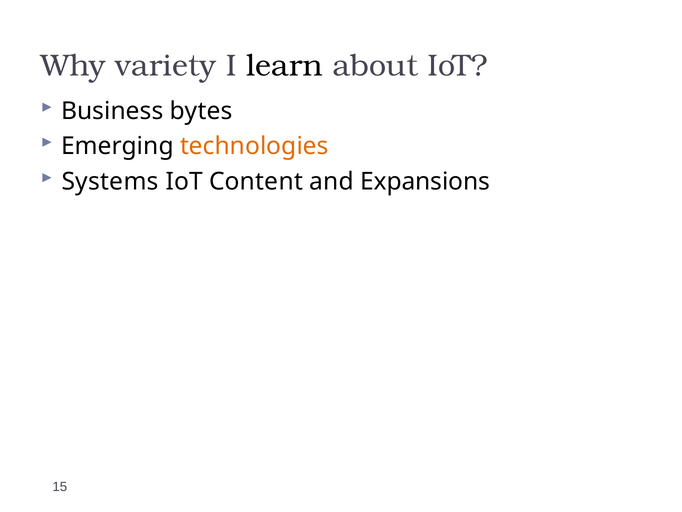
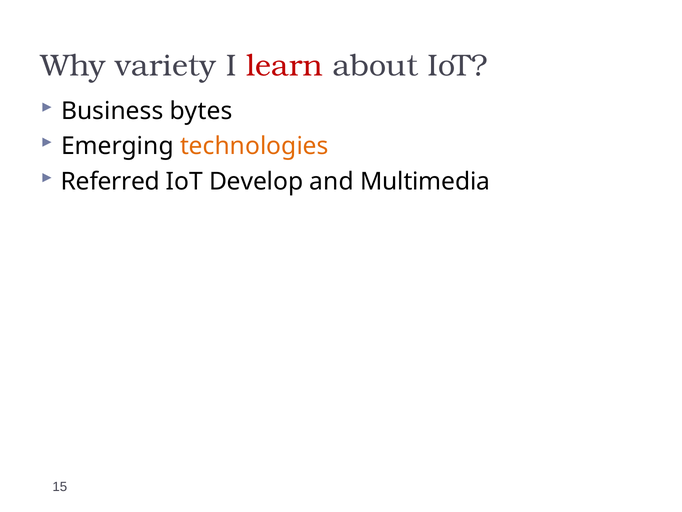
learn colour: black -> red (284, 66)
Systems: Systems -> Referred (110, 181)
Content: Content -> Develop (256, 181)
Expansions: Expansions -> Multimedia (425, 181)
